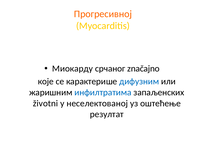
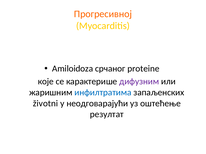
Миокарду: Миокарду -> Amiloidoza (73, 69)
značajno: značajno -> proteine (143, 69)
дифузним colour: blue -> purple (139, 82)
неселектованој: неселектованој -> неодговарајући (97, 104)
